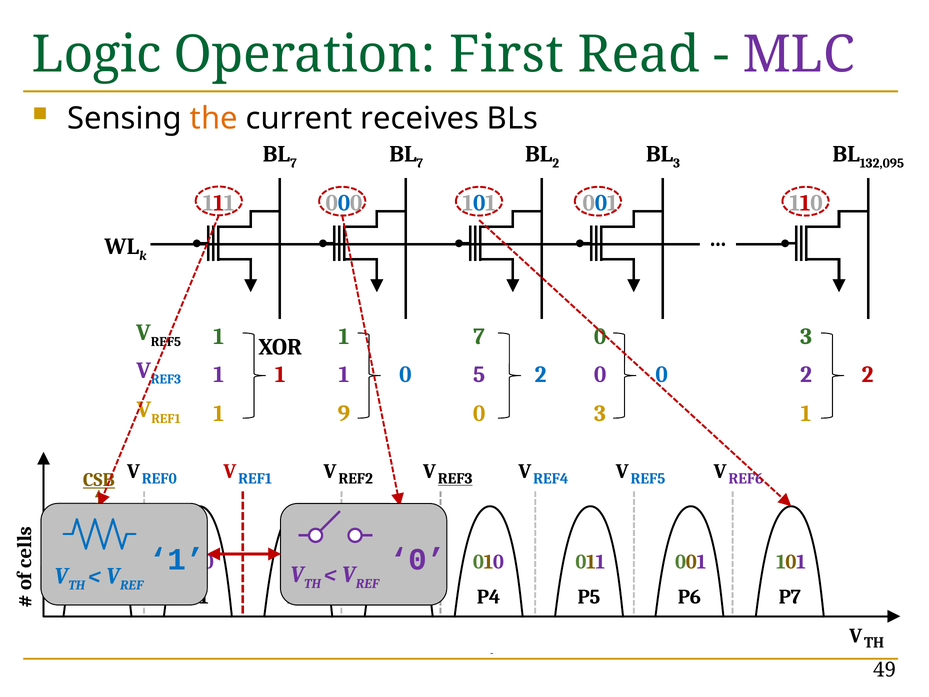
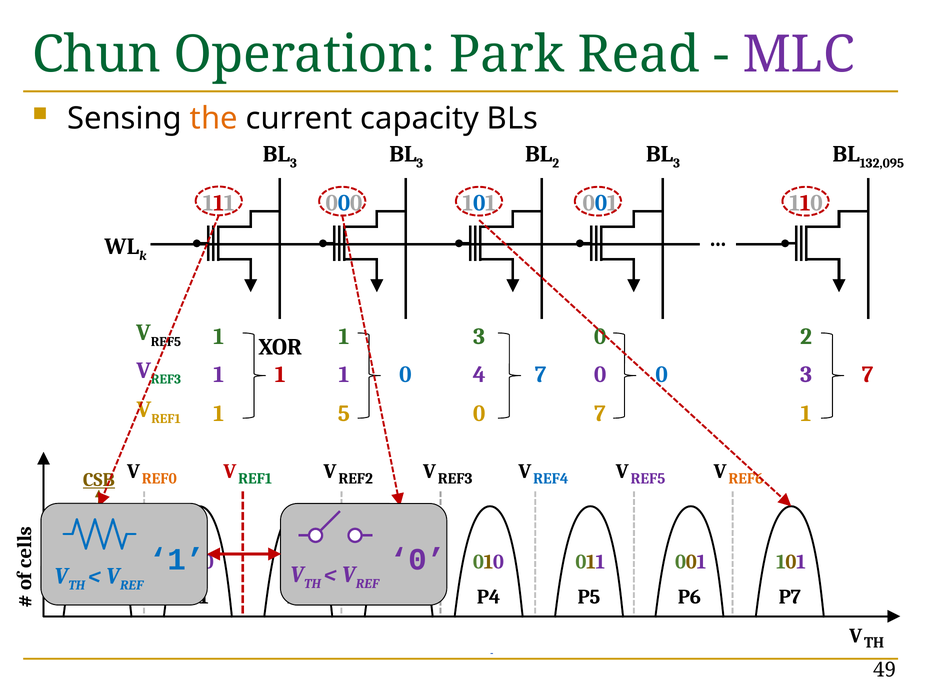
Logic: Logic -> Chun (97, 55)
First: First -> Park (507, 55)
receives: receives -> capacity (420, 118)
7: 7 -> 3 (293, 163)
7: 7 -> 3 (420, 163)
1 7: 7 -> 3 (479, 337)
3: 3 -> 2 (806, 337)
REF3 colour: blue -> green (166, 379)
5: 5 -> 4 (479, 374)
1 0 2: 2 -> 7 (541, 374)
2: 2 -> 3 (806, 374)
2: 2 -> 7 (868, 374)
9: 9 -> 5 (344, 414)
3: 3 -> 7 (600, 414)
REF0 colour: blue -> orange (159, 478)
REF1 colour: blue -> green (255, 478)
REF3 underline: present -> none (455, 478)
REF5 colour: blue -> purple (648, 478)
REF6 colour: purple -> orange (746, 478)
